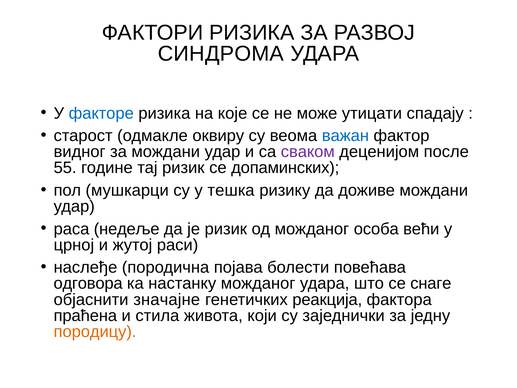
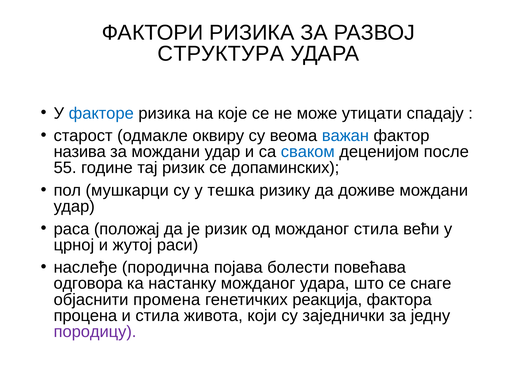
СИНДРОМА: СИНДРОМА -> СТРУКТУРА (221, 54)
видног: видног -> назива (80, 152)
сваком colour: purple -> blue (308, 152)
недеље: недеље -> положај (127, 229)
можданог особа: особа -> стила (376, 229)
значајне: значајне -> промена (167, 299)
праћена: праћена -> процена (85, 315)
породицу colour: orange -> purple (95, 331)
